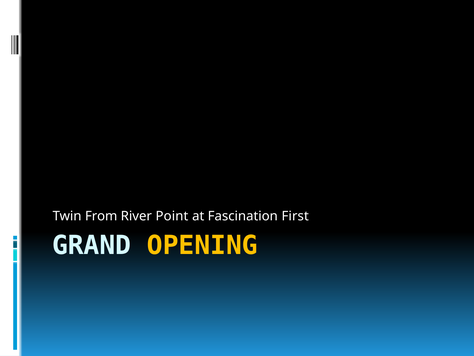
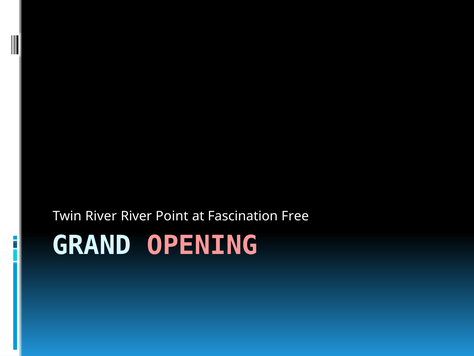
Twin From: From -> River (101, 216)
First: First -> Free (295, 216)
OPENING colour: yellow -> pink (202, 245)
